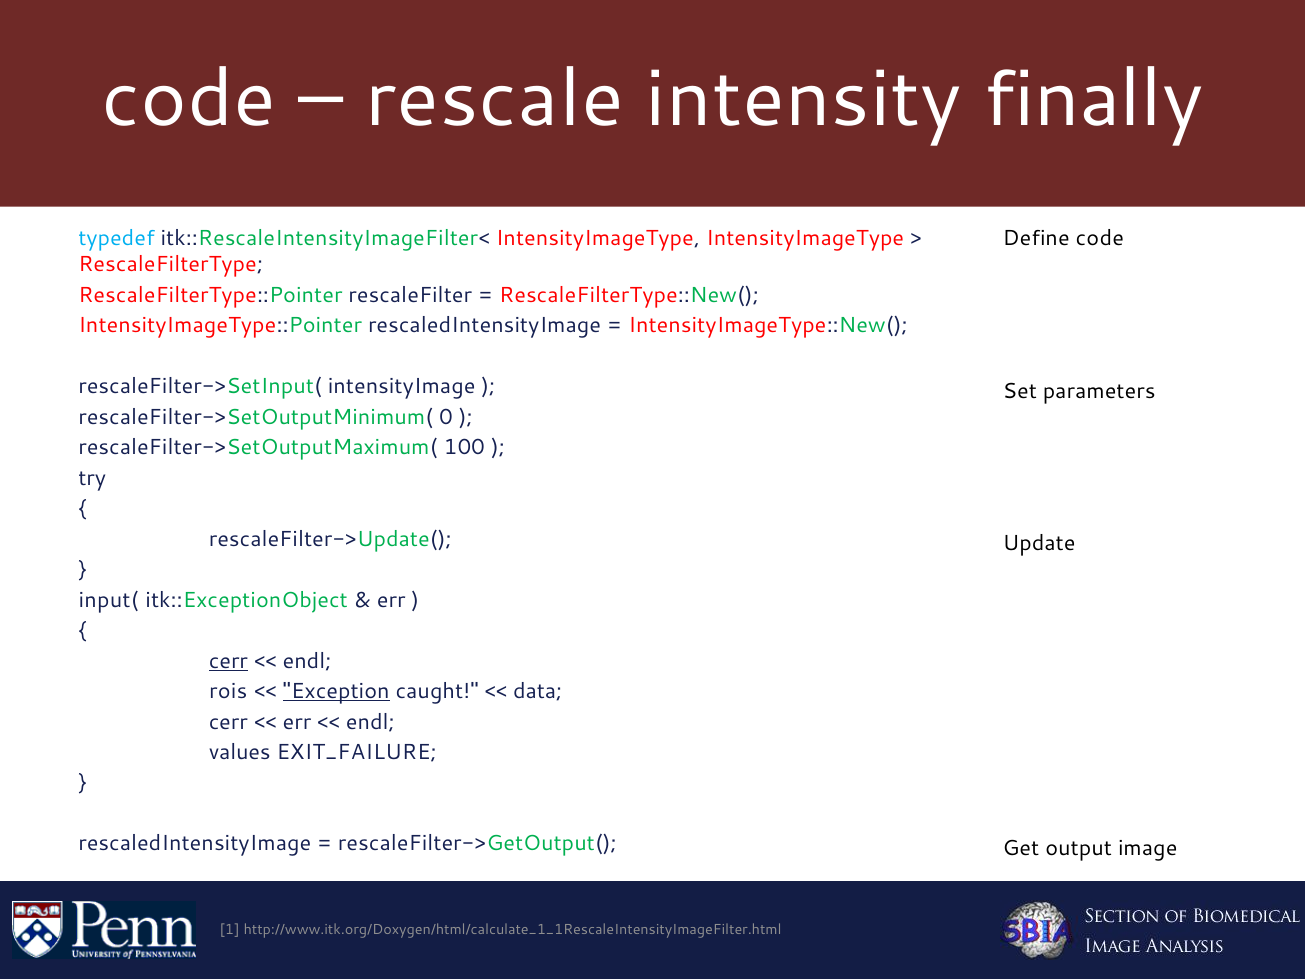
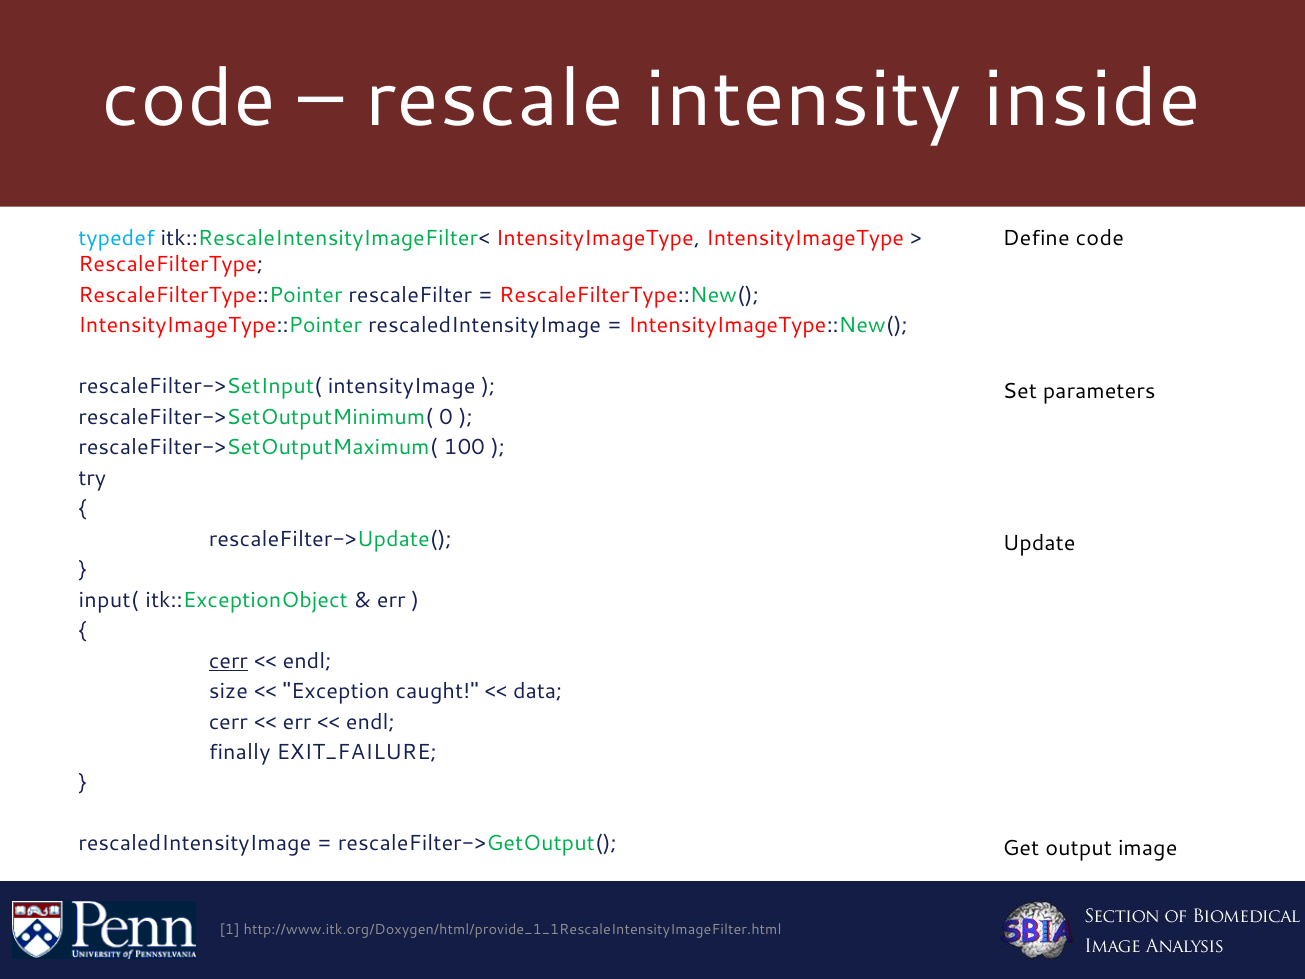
finally: finally -> inside (1093, 99)
rois: rois -> size (228, 691)
Exception underline: present -> none (336, 691)
values: values -> finally (240, 752)
http://www.itk.org/Doxygen/html/calculate_1_1RescaleIntensityImageFilter.html: http://www.itk.org/Doxygen/html/calculate_1_1RescaleIntensityImageFilter.html -> http://www.itk.org/Doxygen/html/provide_1_1RescaleIntensityImageFilter.html (513, 930)
